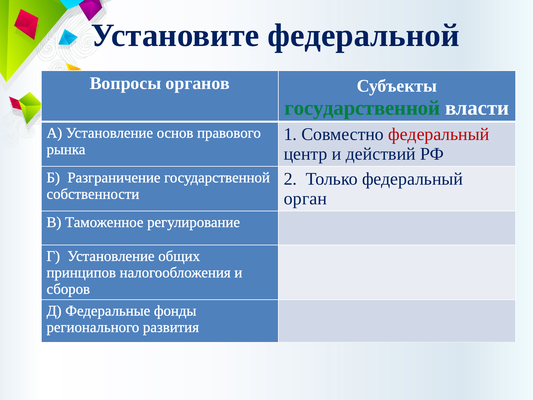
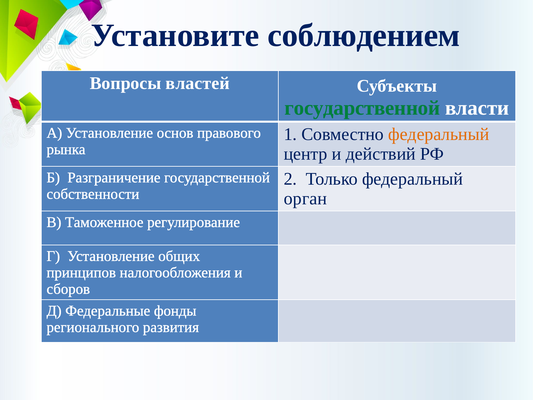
федеральной: федеральной -> соблюдением (364, 35)
органов: органов -> властей (198, 83)
федеральный colour: red -> orange (439, 134)
